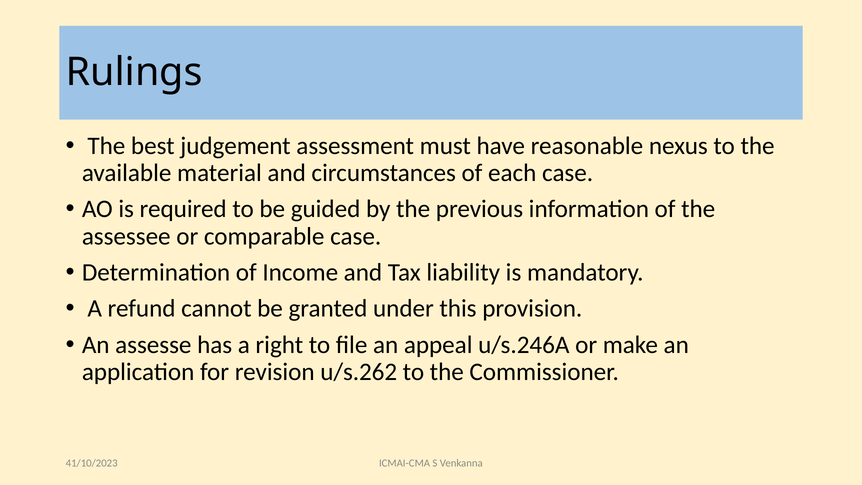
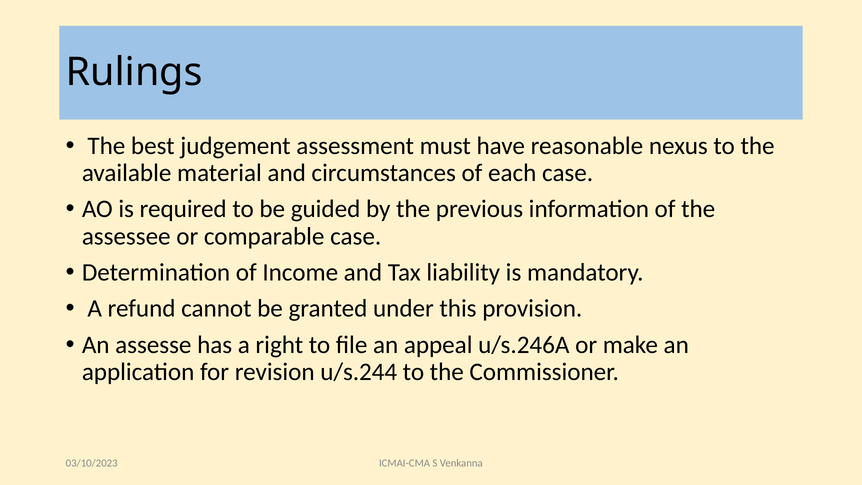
u/s.262: u/s.262 -> u/s.244 (359, 372)
41/10/2023: 41/10/2023 -> 03/10/2023 (92, 463)
